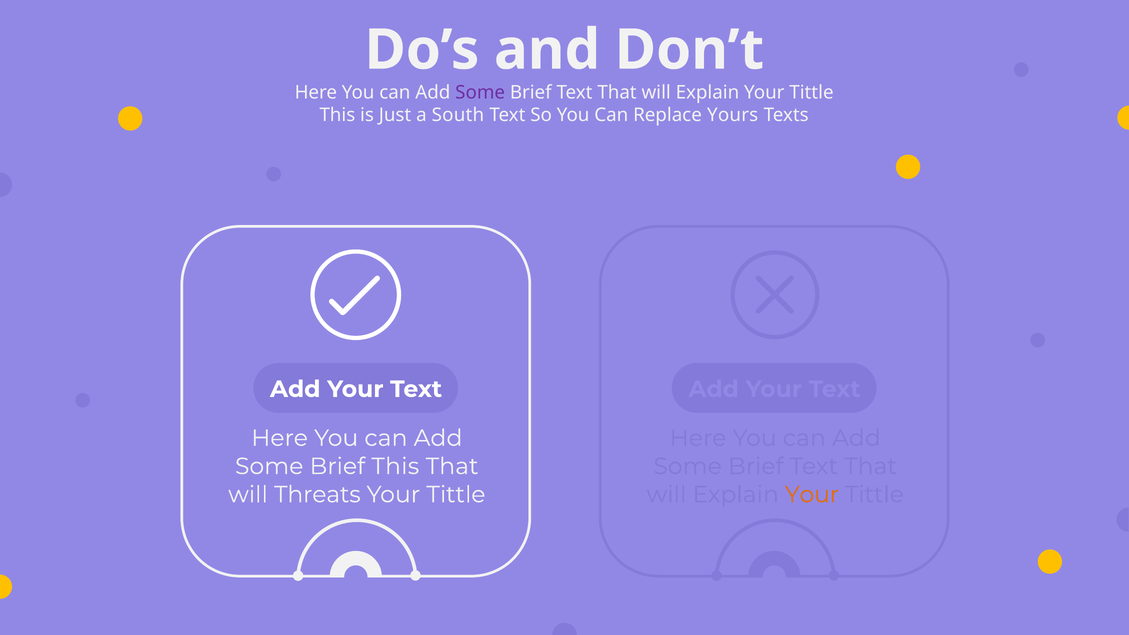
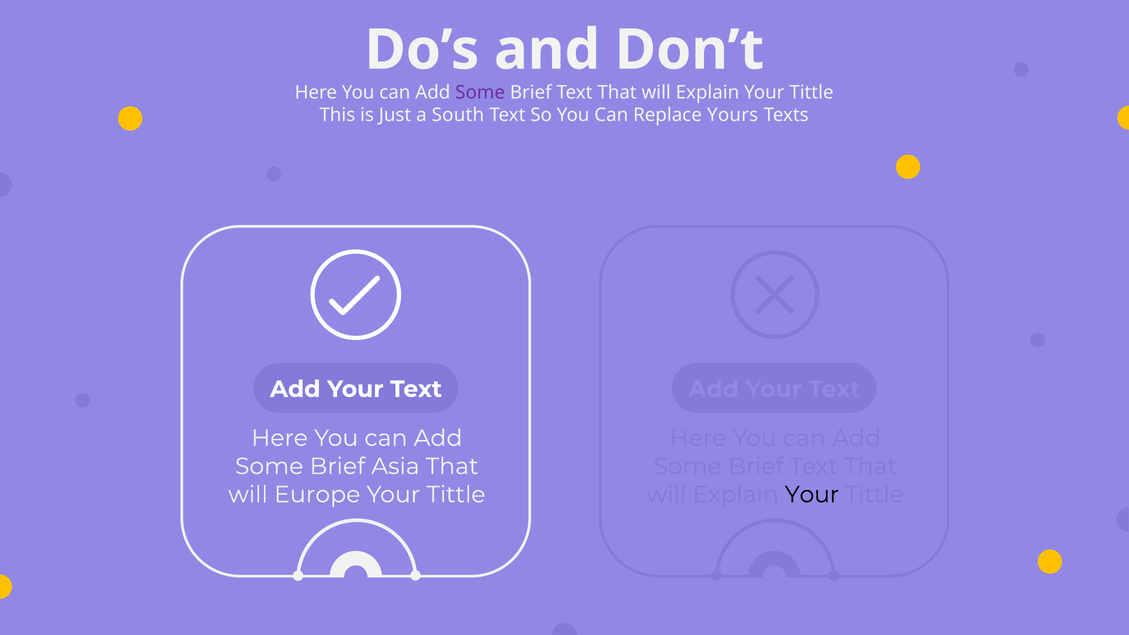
Brief This: This -> Asia (395, 466)
Threats: Threats -> Europe (317, 495)
Your colour: orange -> black (812, 495)
